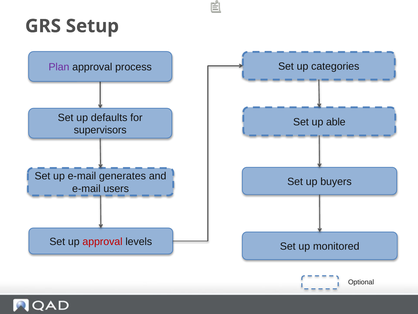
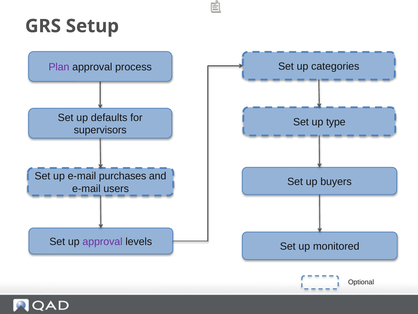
able: able -> type (336, 122)
generates: generates -> purchases (123, 176)
approval colour: red -> purple (103, 241)
